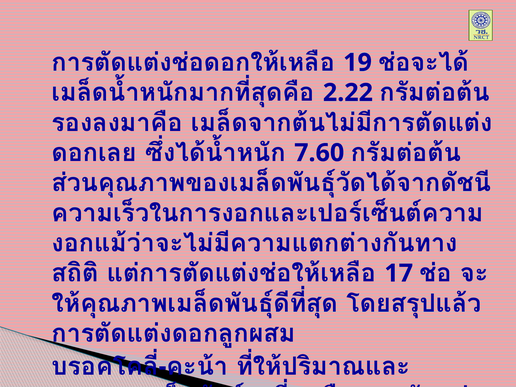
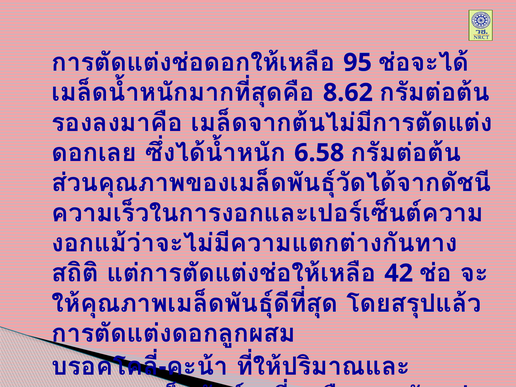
19: 19 -> 95 (358, 63)
2.22: 2.22 -> 8.62 (348, 93)
7.60: 7.60 -> 6.58 (319, 153)
17: 17 -> 42 (399, 273)
